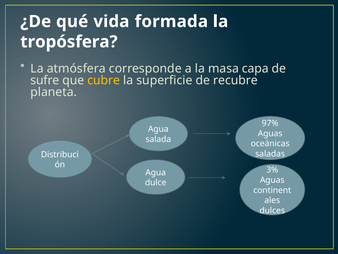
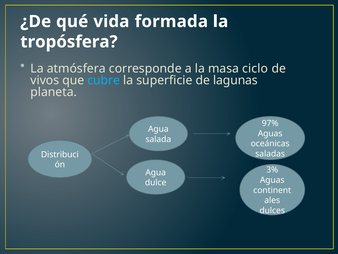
capa: capa -> ciclo (255, 69)
sufre: sufre -> vivos (45, 80)
cubre colour: yellow -> light blue (104, 80)
recubre: recubre -> lagunas (235, 80)
